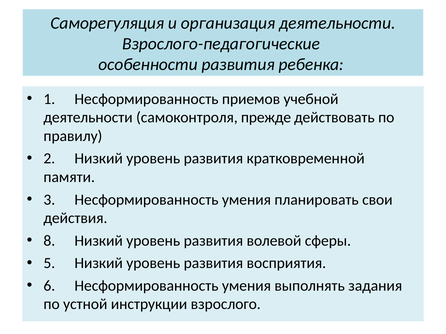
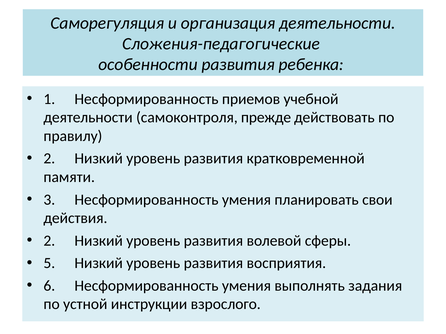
Взрослого-педагогические: Взрослого-педагогические -> Сложения-педагогические (221, 44)
8: 8 -> 2 (49, 241)
